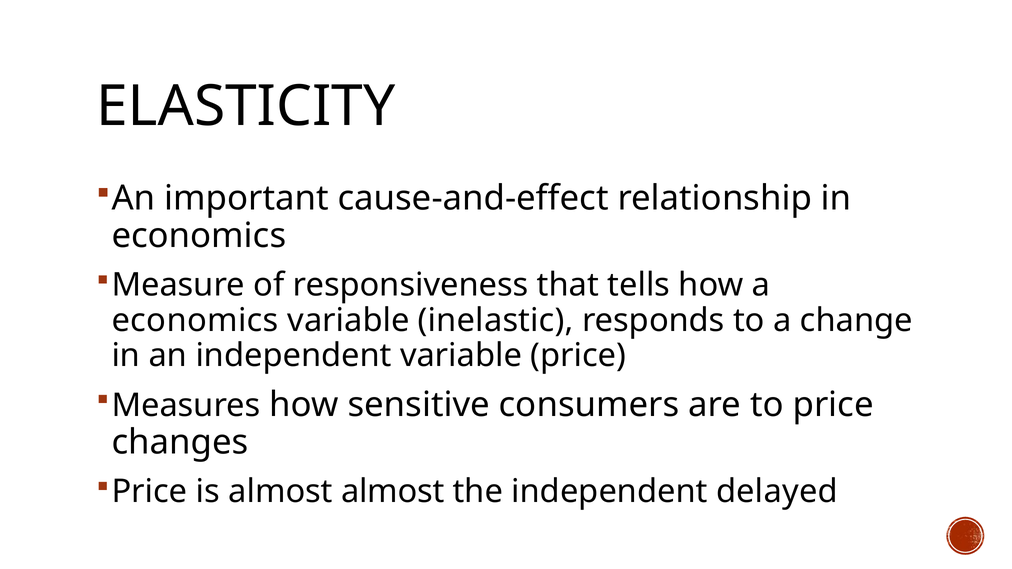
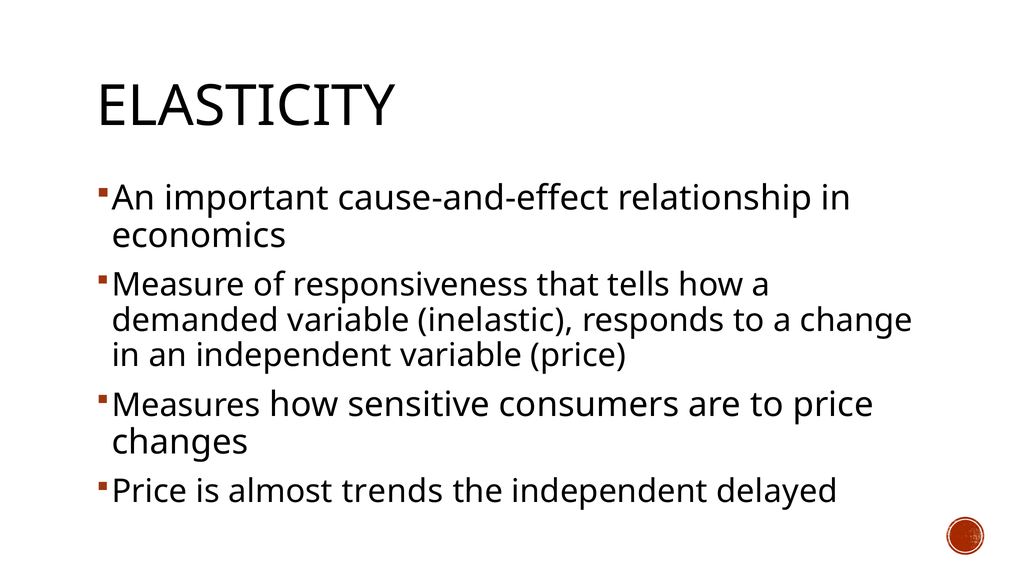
economics: economics -> demanded (195, 320)
almost almost: almost -> trends (393, 491)
